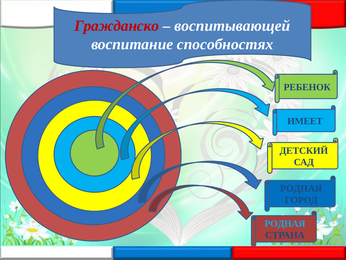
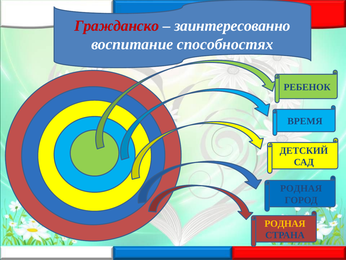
воспитывающей: воспитывающей -> заинтересованно (232, 26)
ИМЕЕТ: ИМЕЕТ -> ВРЕМЯ (305, 121)
РОДНАЯ colour: light blue -> yellow (285, 223)
